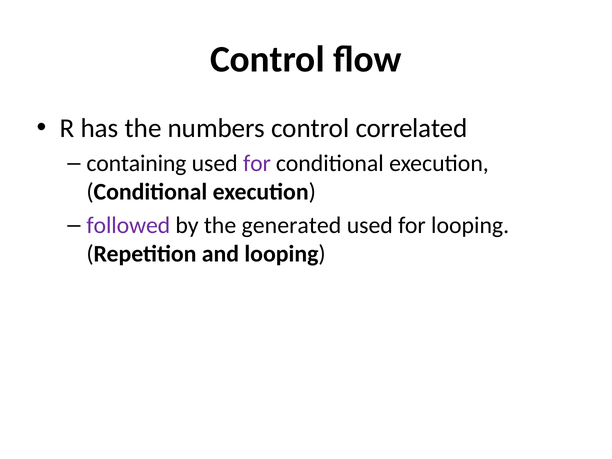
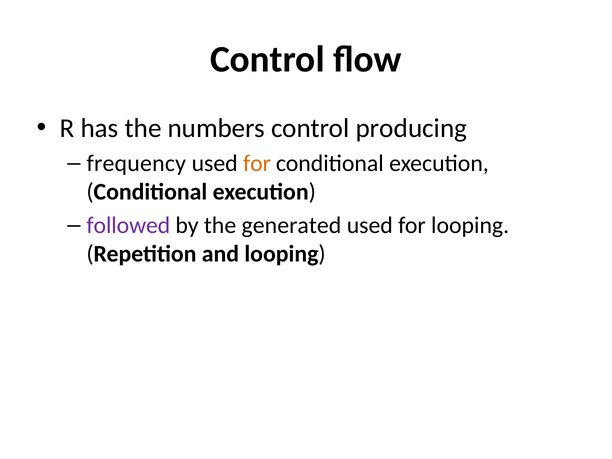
correlated: correlated -> producing (411, 128)
containing: containing -> frequency (136, 164)
for colour: purple -> orange (257, 164)
